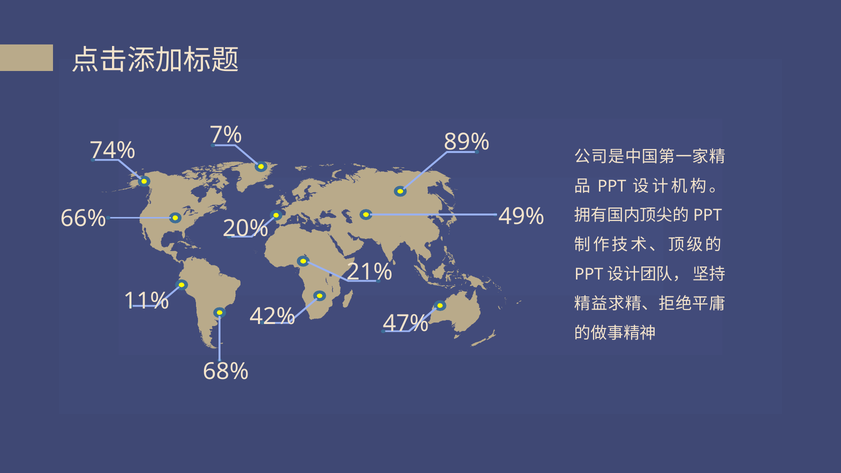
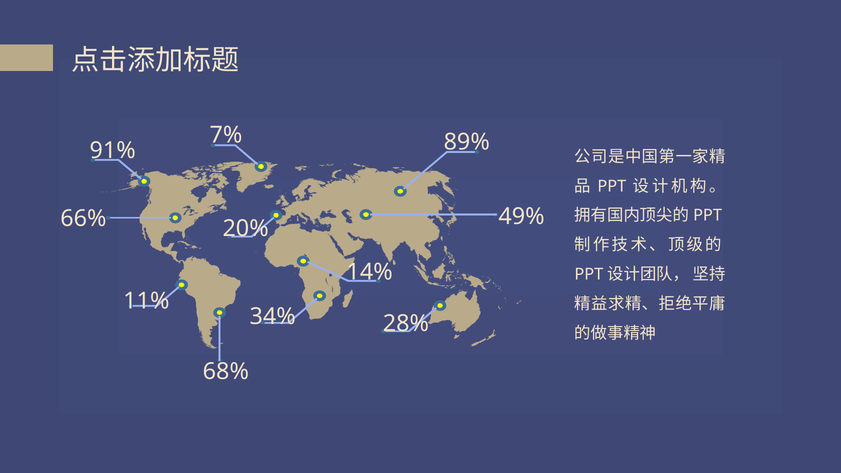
74%: 74% -> 91% (113, 150)
21%: 21% -> 14% (370, 272)
42%: 42% -> 34% (273, 317)
47%: 47% -> 28% (406, 324)
